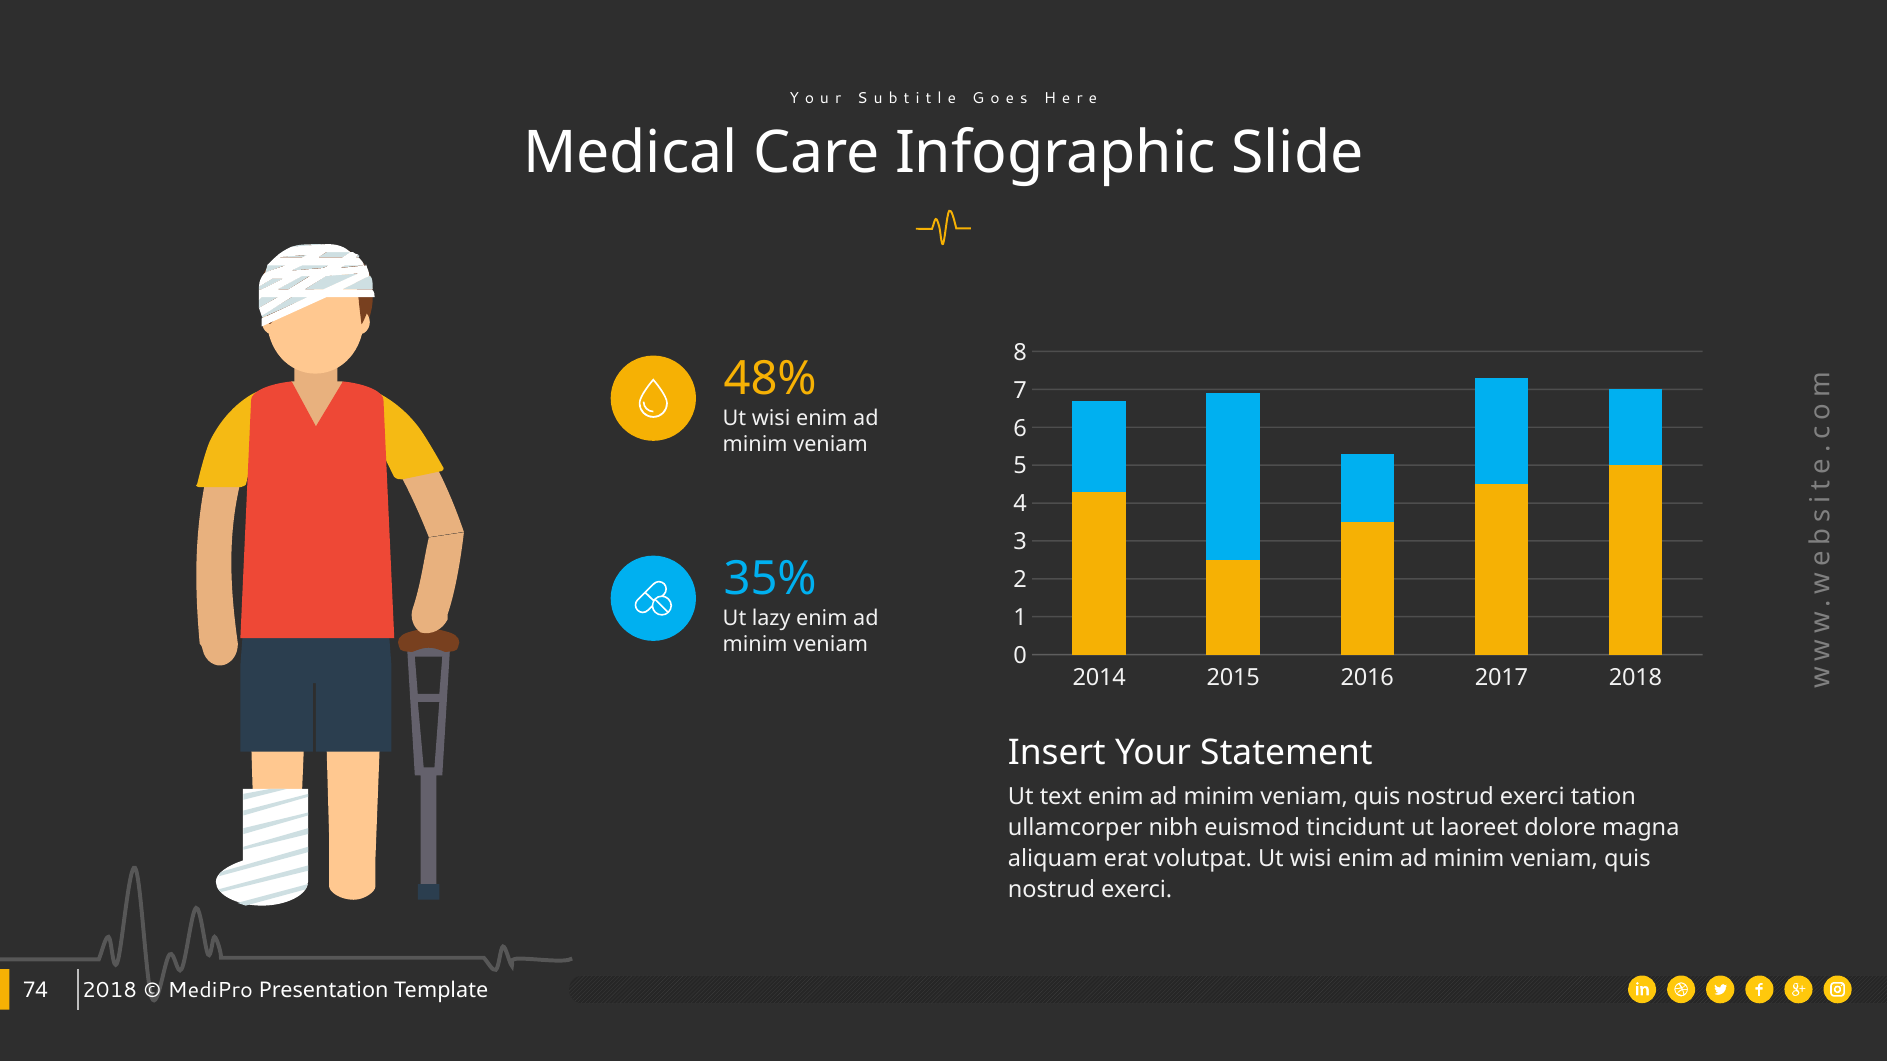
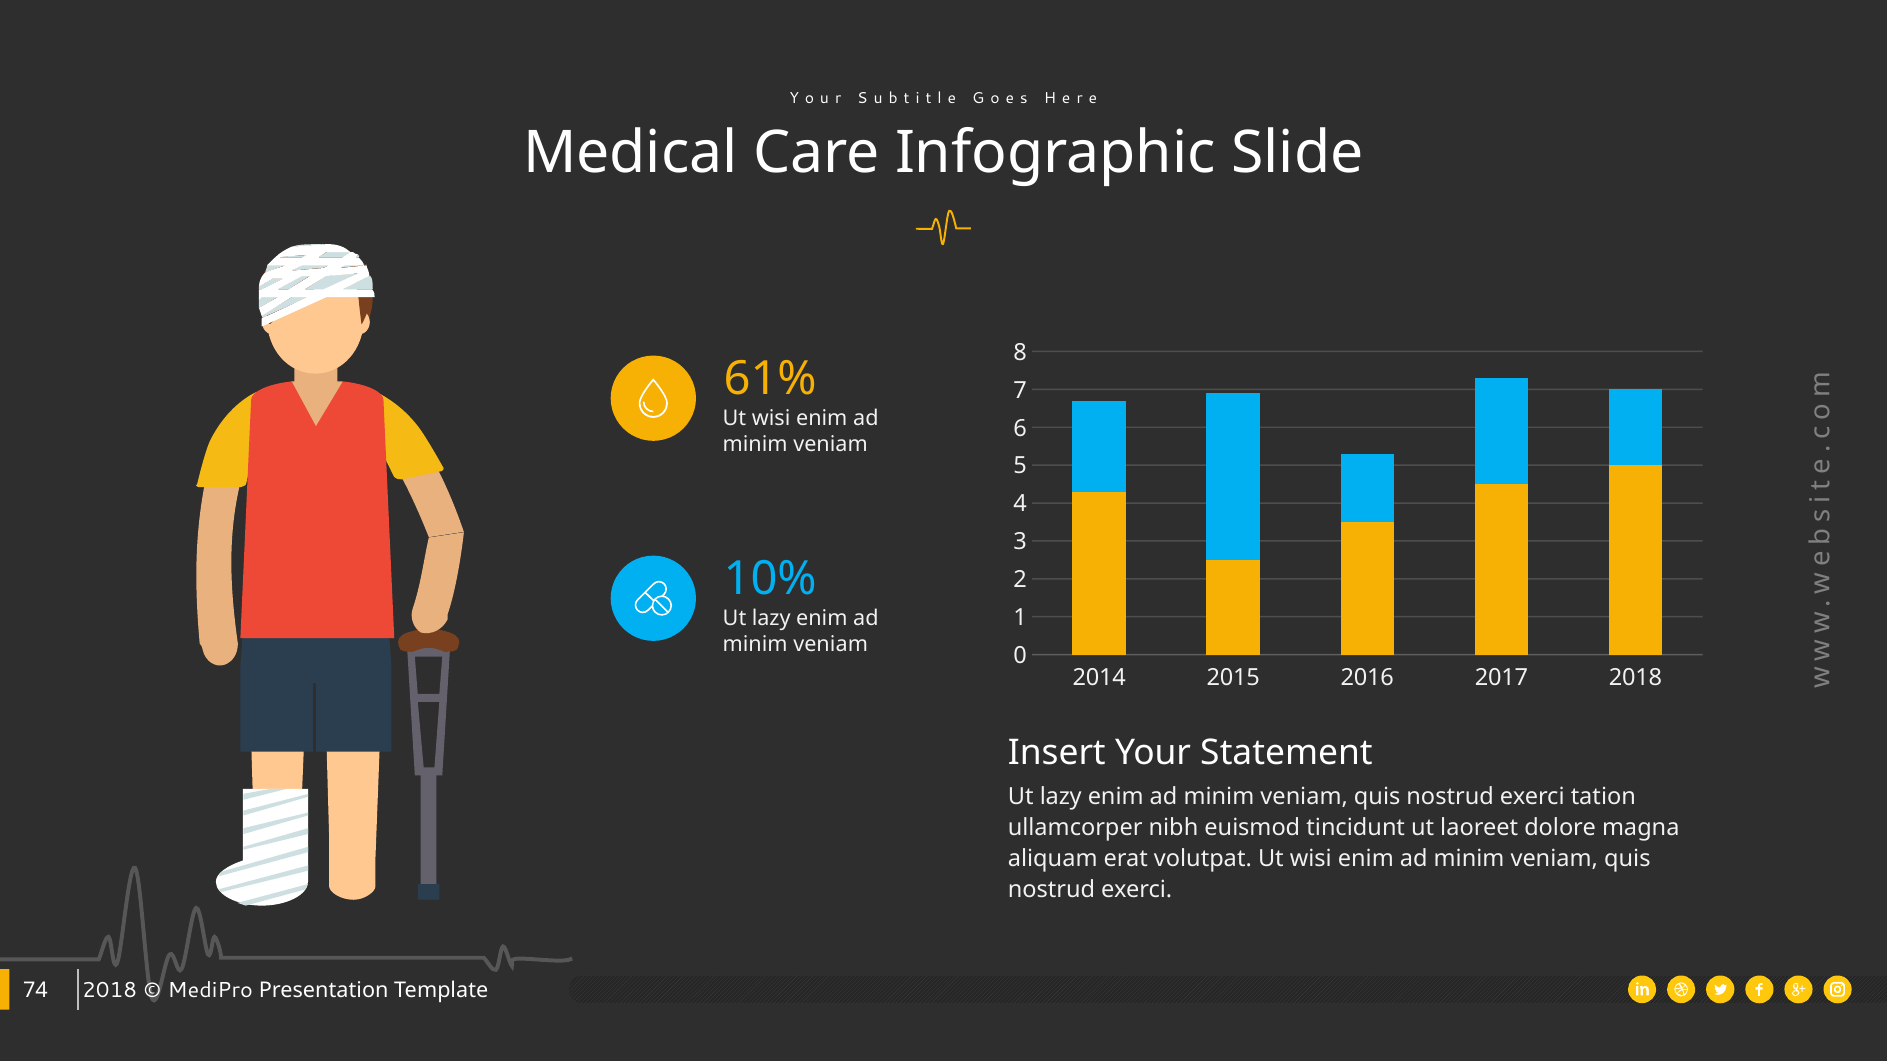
48%: 48% -> 61% (770, 379)
35%: 35% -> 10% (770, 580)
text: text -> lazy (1061, 797)
